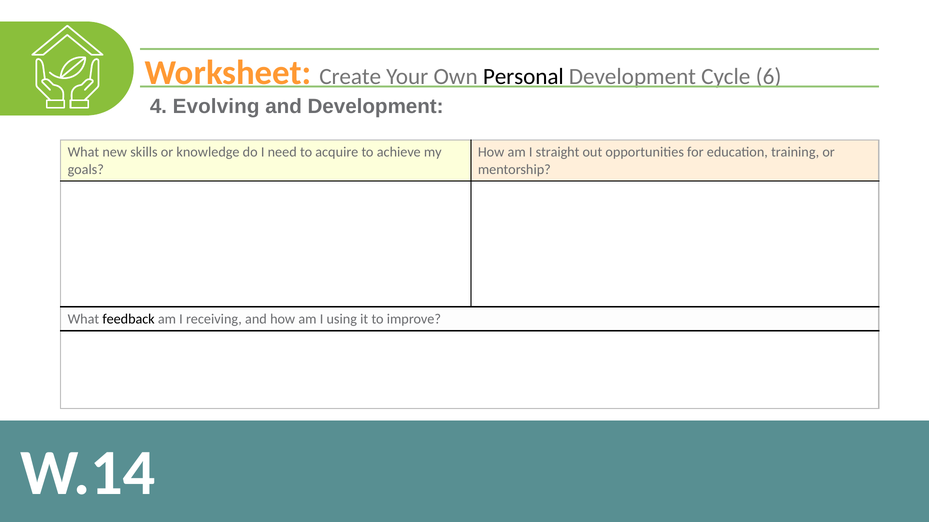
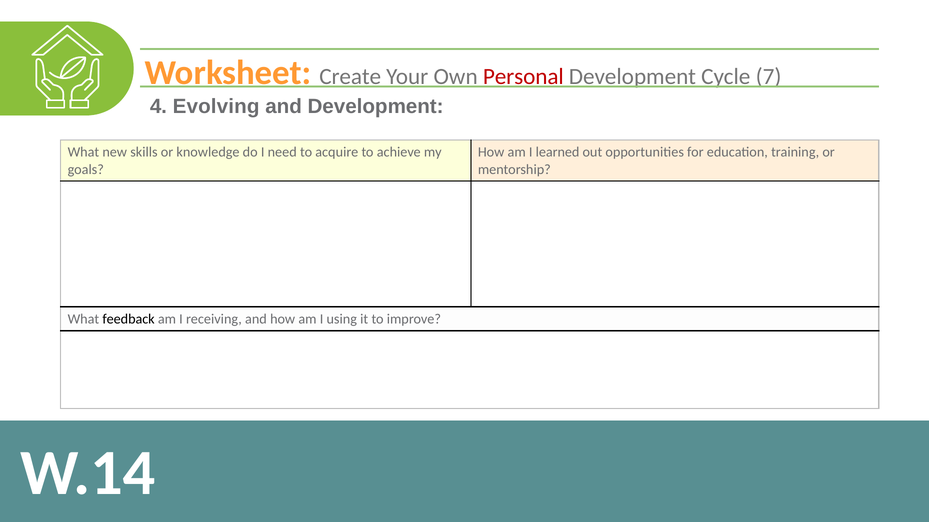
Personal colour: black -> red (523, 77)
6: 6 -> 7 (769, 77)
straight: straight -> learned (558, 152)
